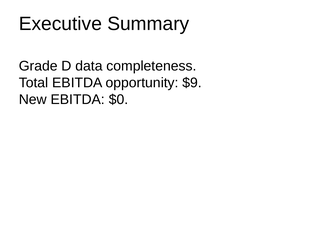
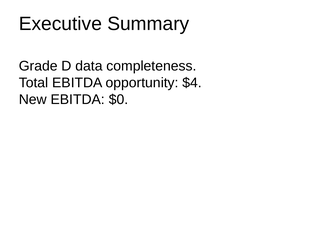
$9: $9 -> $4 (192, 83)
